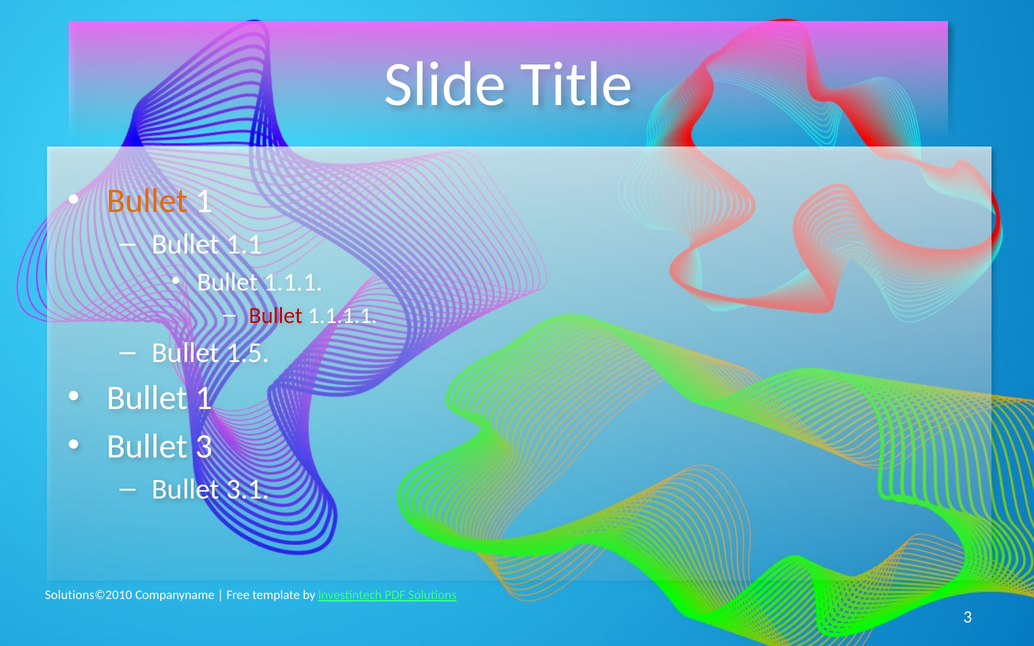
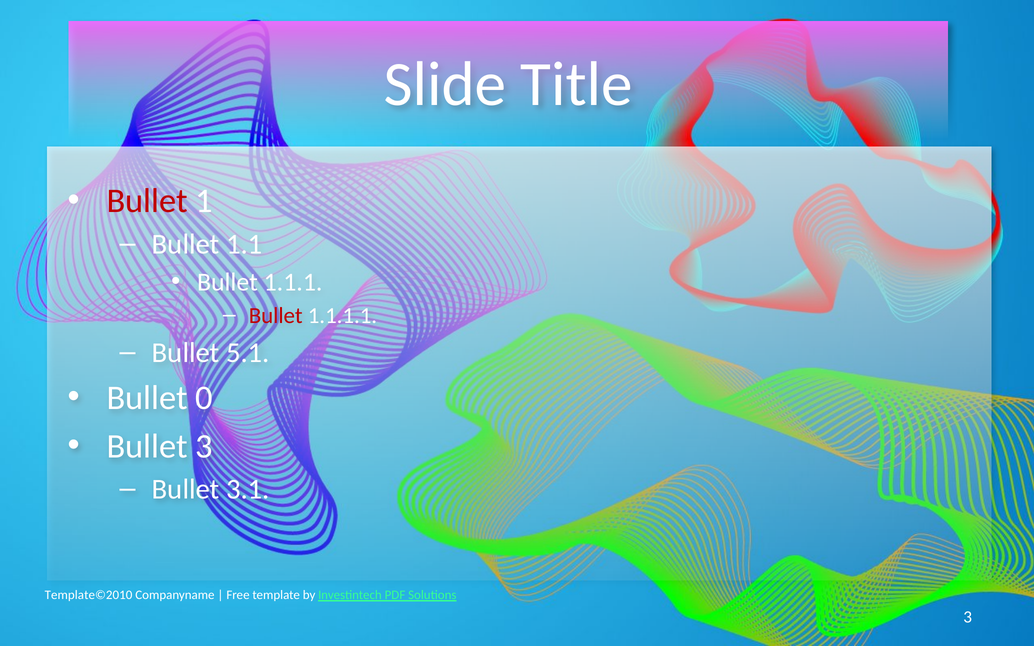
Bullet colour: orange -> red (147, 201)
1.5: 1.5 -> 5.1 (248, 353)
1: 1 -> 0 (204, 398)
Solutions©2010: Solutions©2010 -> Template©2010 (88, 595)
